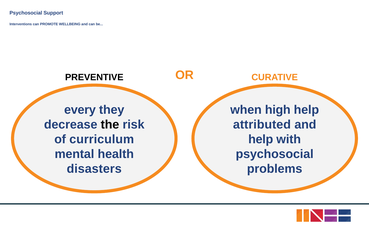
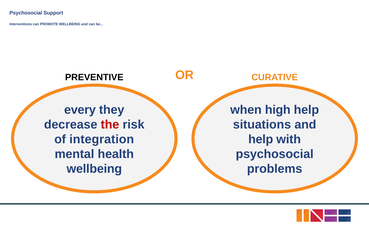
the colour: black -> red (110, 124)
attributed: attributed -> situations (262, 124)
curriculum: curriculum -> integration (102, 139)
disasters: disasters -> wellbeing (94, 169)
